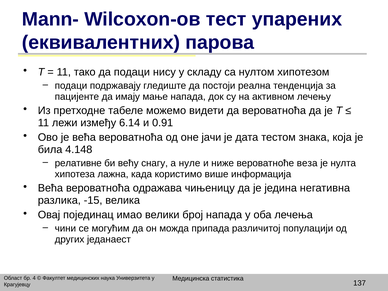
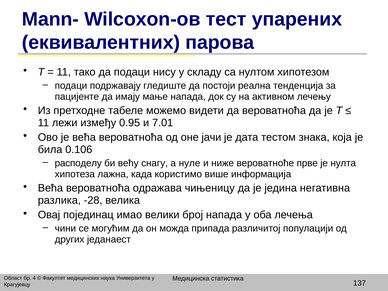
6.14: 6.14 -> 0.95 (130, 123)
0.91: 0.91 -> 7.01 (163, 123)
4.148: 4.148 -> 0.106 (79, 150)
релативне: релативне -> расподелу (78, 163)
веза: веза -> прве (307, 163)
-15: -15 -> -28 (93, 200)
